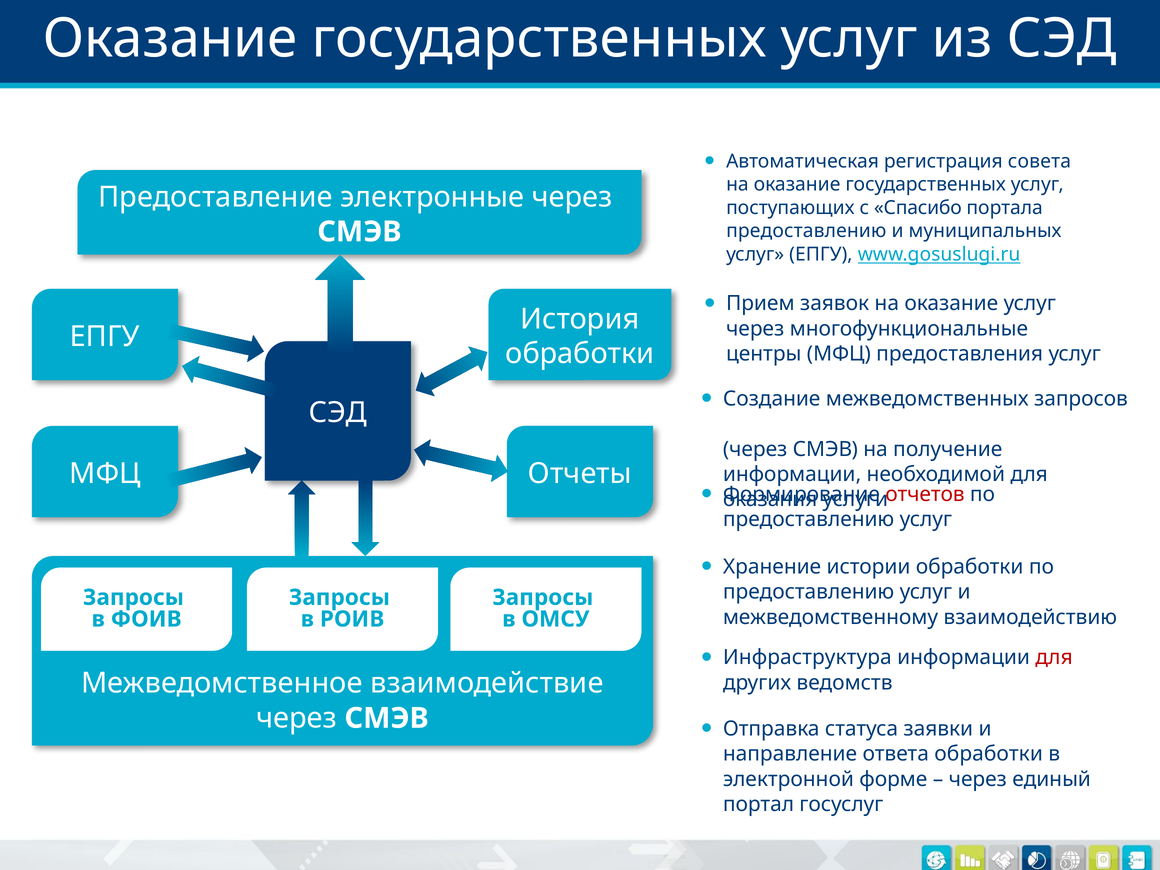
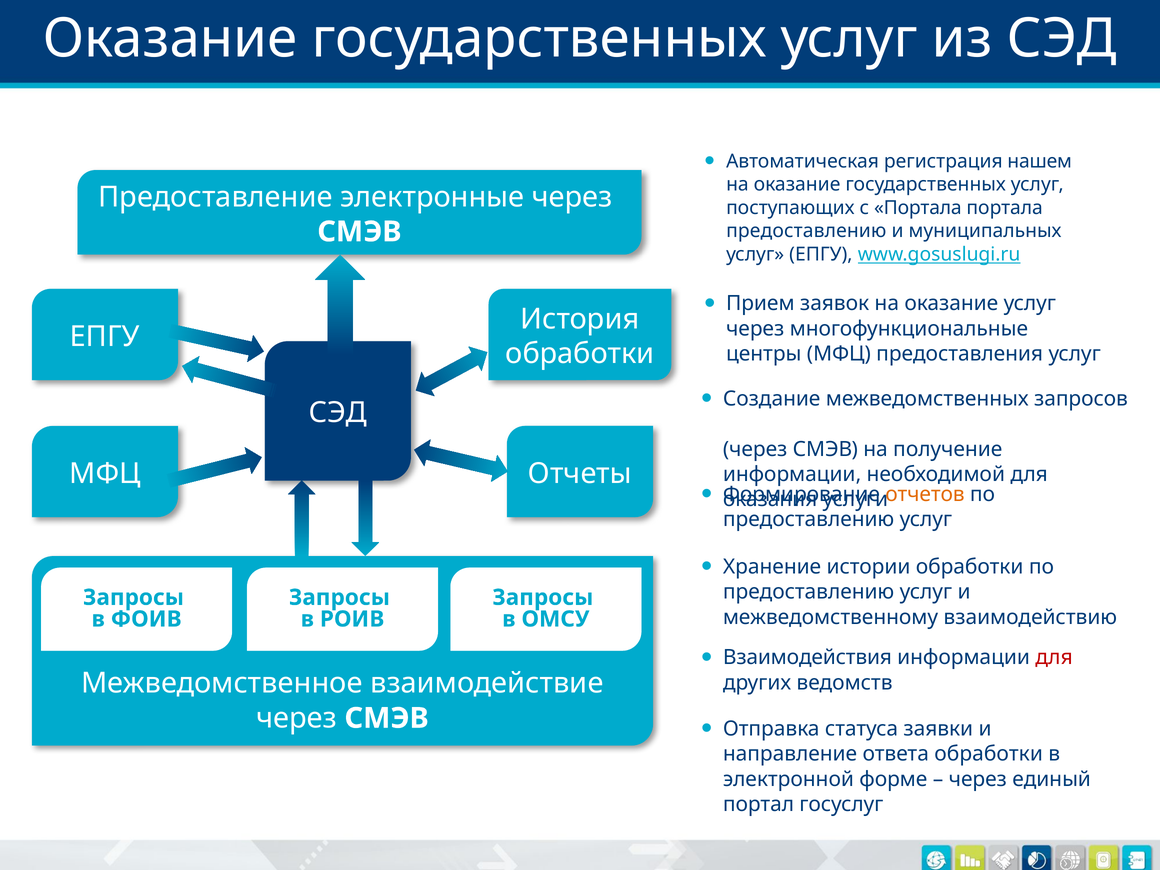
совета: совета -> нашем (1040, 161)
с Спасибо: Спасибо -> Портала (918, 208)
отчетов colour: red -> orange (925, 494)
Инфраструктура: Инфраструктура -> Взаимодействия (807, 657)
